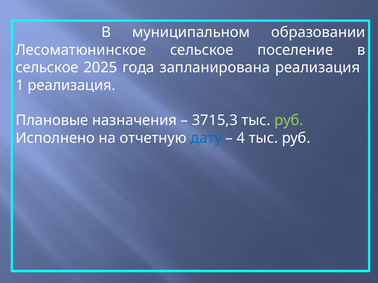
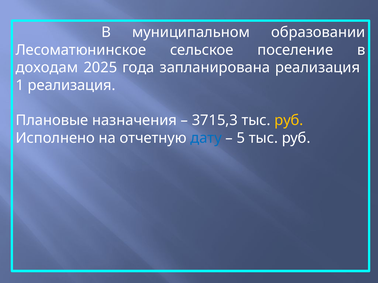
сельское: сельское -> доходам (47, 68)
руб colour: light green -> yellow (289, 121)
4: 4 -> 5 (241, 138)
